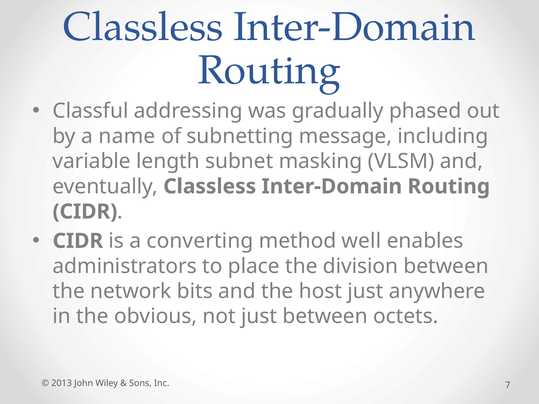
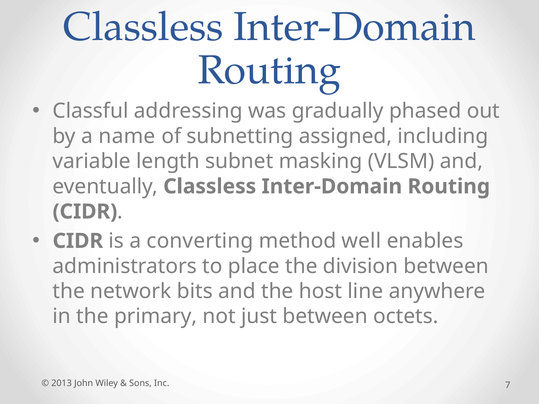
message: message -> assigned (345, 136)
host just: just -> line (365, 291)
obvious: obvious -> primary (156, 317)
